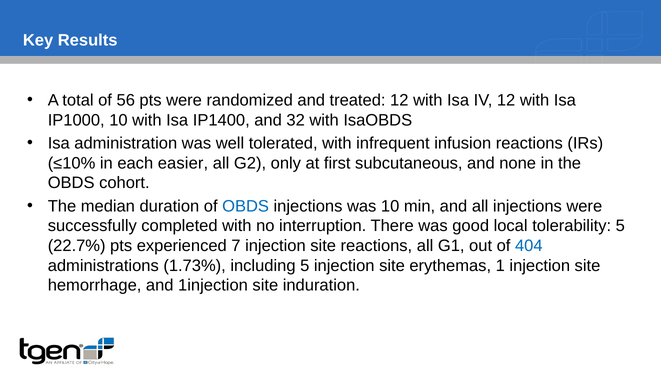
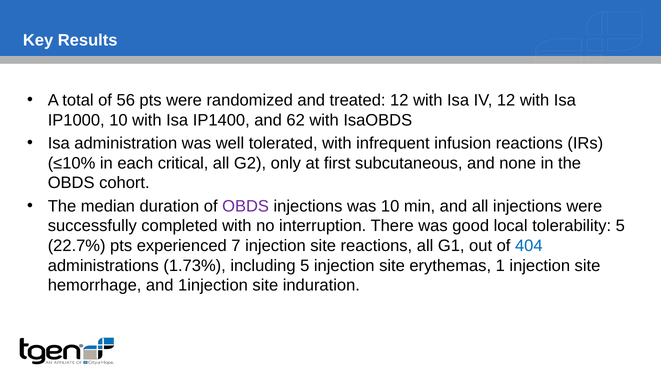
32: 32 -> 62 (296, 120)
easier: easier -> critical (183, 163)
OBDS colour: blue -> purple (246, 206)
